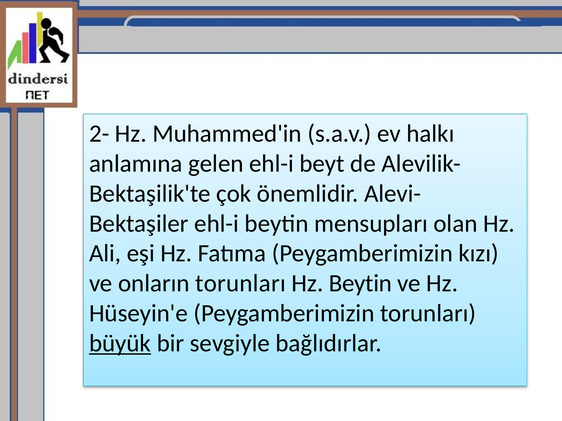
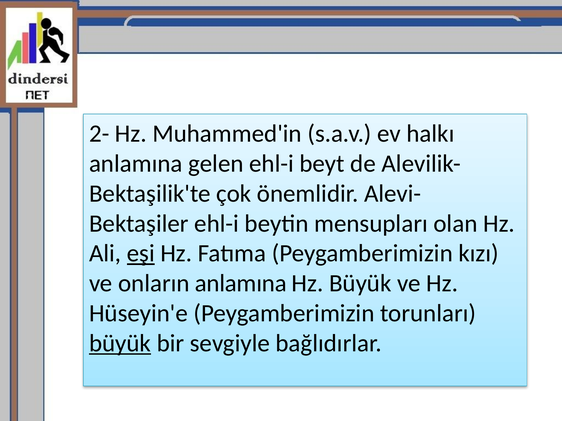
eşi underline: none -> present (141, 254)
onların torunları: torunları -> anlamına (241, 284)
Hz Beytin: Beytin -> Büyük (360, 284)
